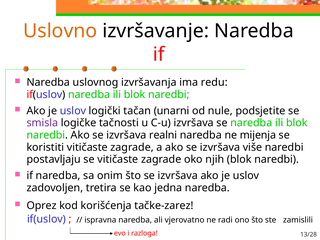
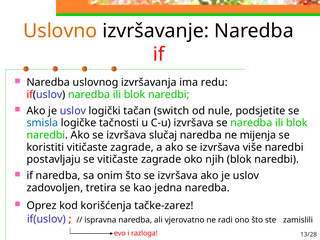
unarni: unarni -> switch (172, 111)
smisla colour: purple -> blue (42, 123)
realni: realni -> slučaj (163, 135)
